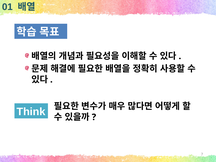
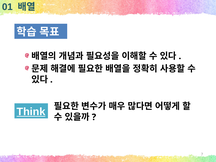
Think underline: none -> present (31, 112)
